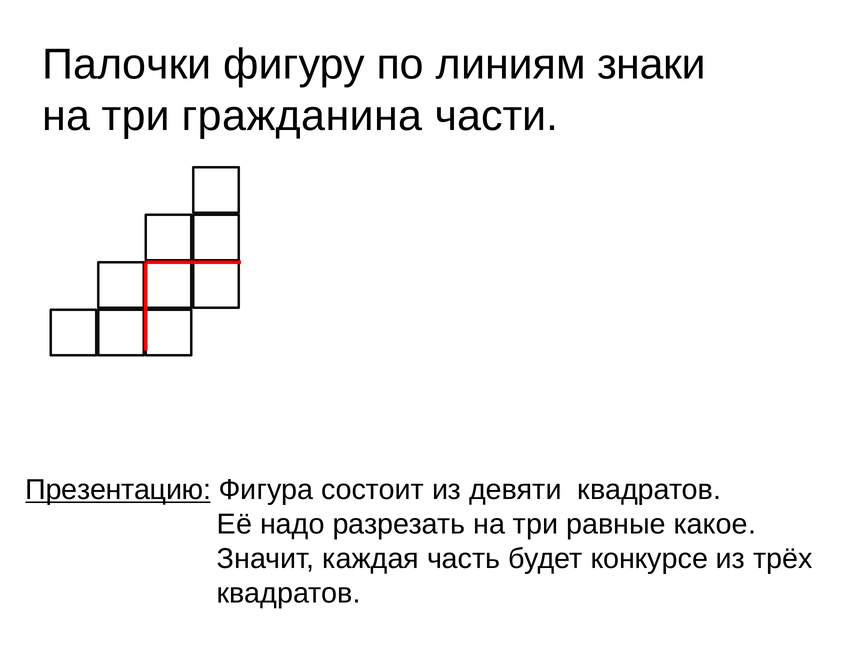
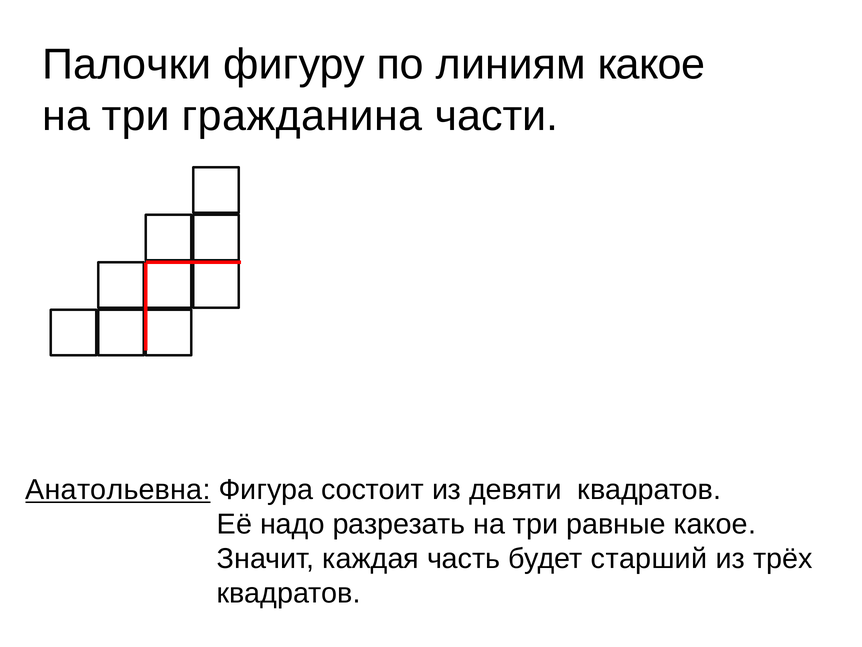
линиям знаки: знаки -> какое (651, 64)
Презентацию: Презентацию -> Анатольевна (118, 489)
конкурсе: конкурсе -> старший (649, 558)
